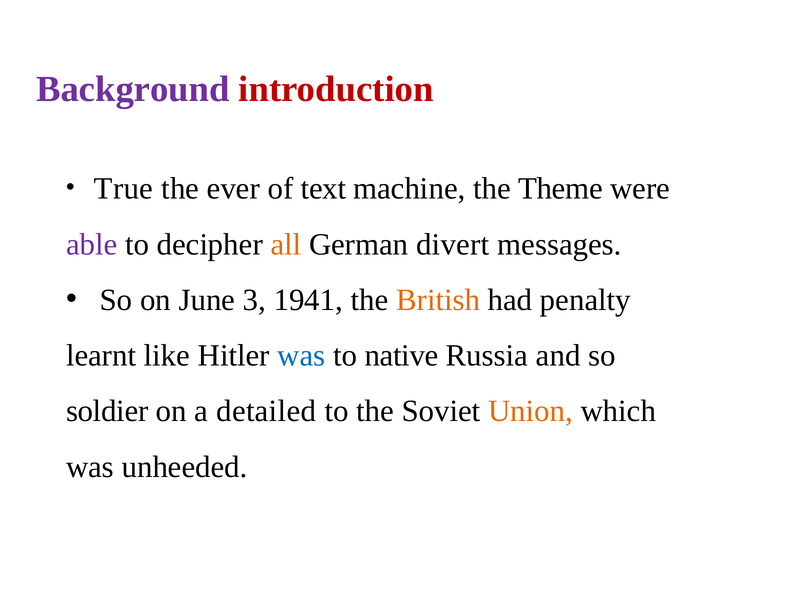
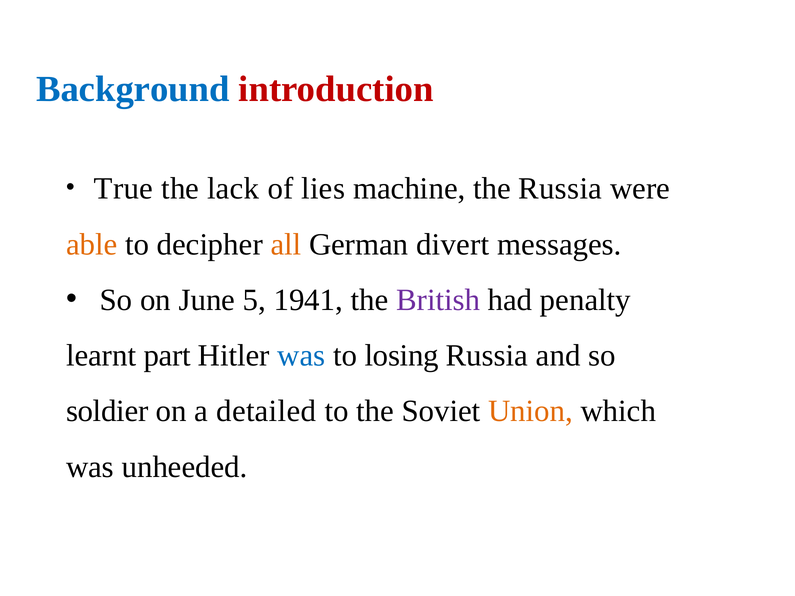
Background colour: purple -> blue (133, 89)
ever: ever -> lack (233, 189)
text: text -> lies (323, 189)
the Theme: Theme -> Russia (560, 189)
able colour: purple -> orange (92, 244)
3: 3 -> 5 (254, 300)
British colour: orange -> purple (438, 300)
like: like -> part (167, 356)
native: native -> losing (402, 356)
